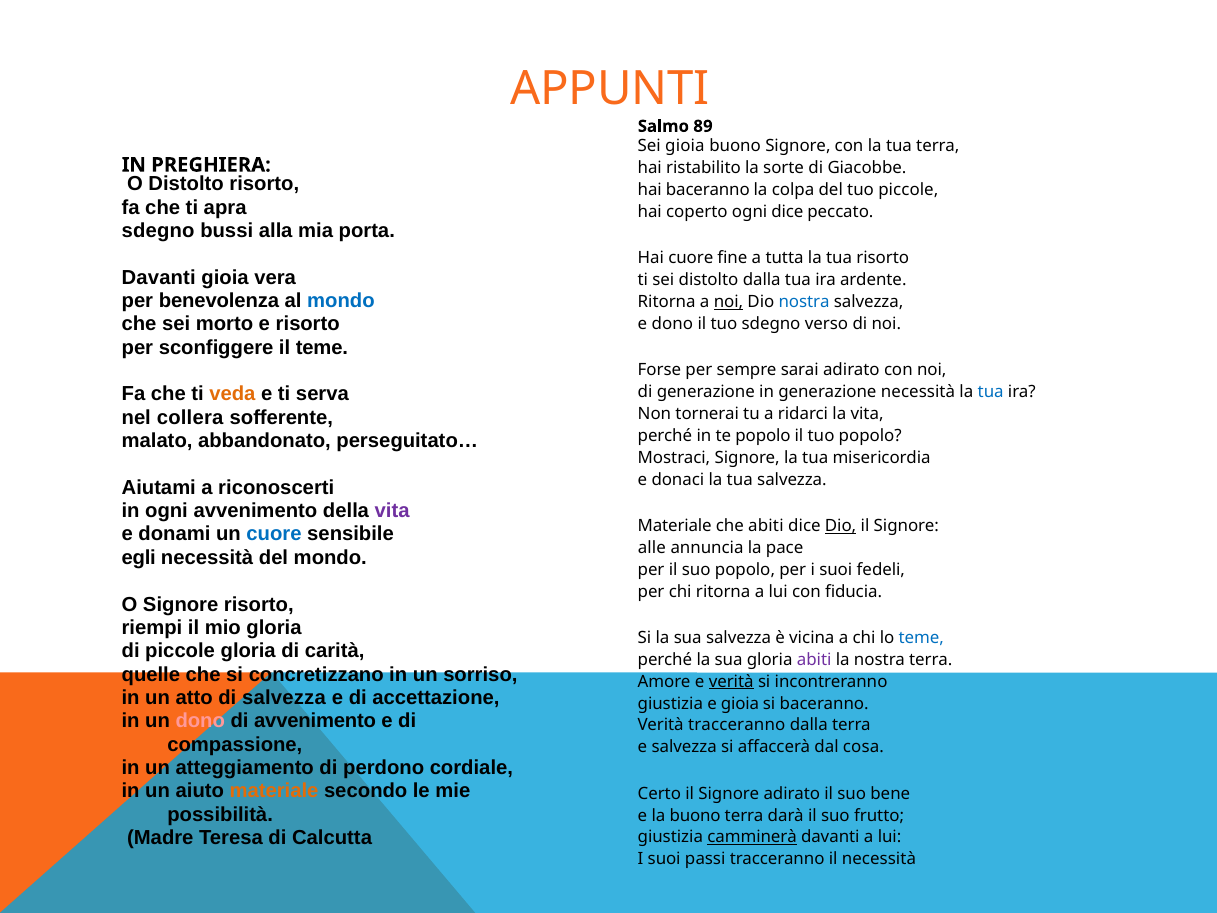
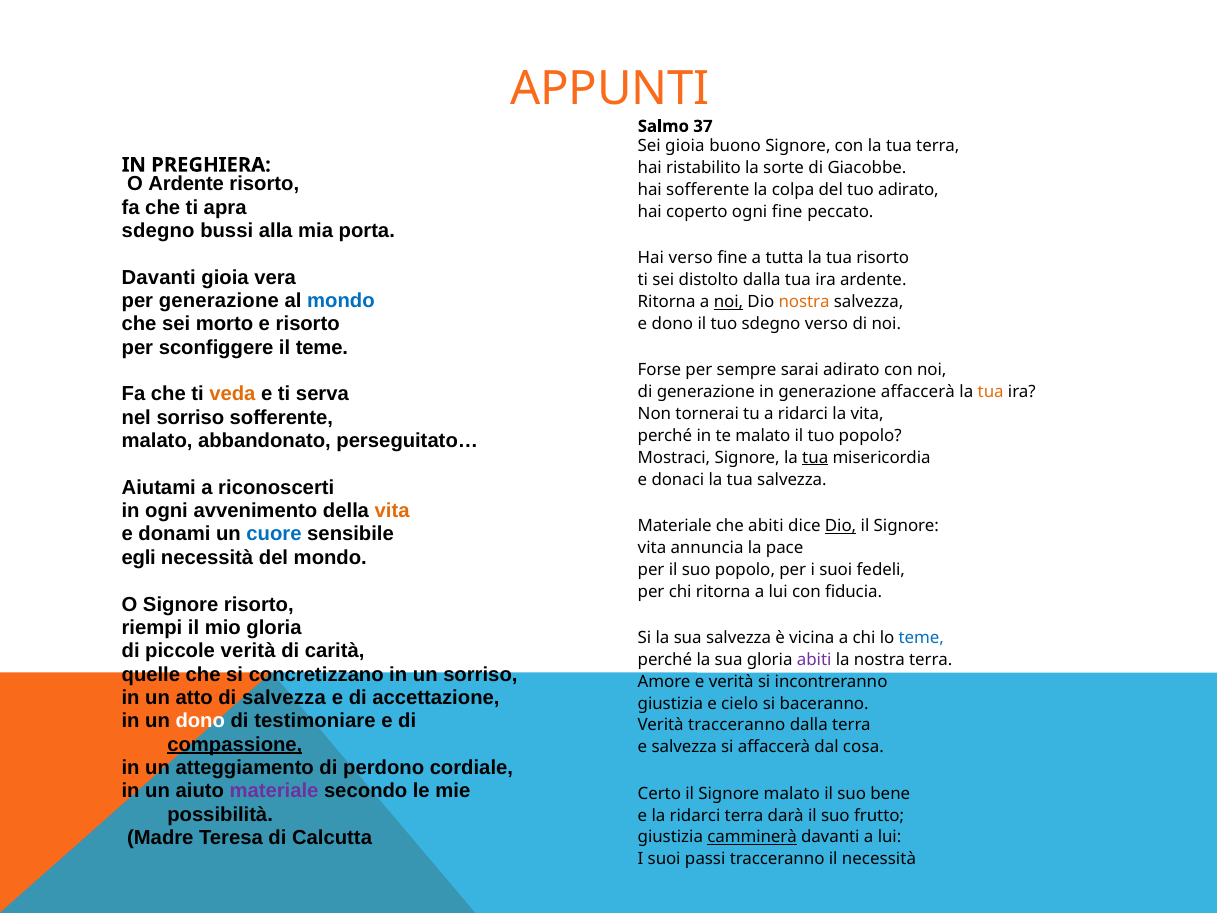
89: 89 -> 37 (703, 126)
O Distolto: Distolto -> Ardente (186, 184)
hai baceranno: baceranno -> sofferente (708, 190)
tuo piccole: piccole -> adirato (908, 190)
ogni dice: dice -> fine (787, 212)
Hai cuore: cuore -> verso (691, 258)
per benevolenza: benevolenza -> generazione (219, 301)
nostra colour: blue -> orange (804, 302)
generazione necessità: necessità -> affaccerà (918, 392)
tua colour: blue -> orange (991, 392)
nel collera: collera -> sorriso (190, 417)
te popolo: popolo -> malato (763, 436)
tua underline: none -> present (815, 458)
vita colour: purple -> orange (392, 511)
alle: alle -> vita (652, 548)
piccole gloria: gloria -> verità (248, 651)
verità underline: present -> none (731, 681)
e gioia: gioia -> cielo (740, 703)
dono colour: pink -> white (200, 721)
di avvenimento: avvenimento -> testimoniare (315, 721)
compassione underline: none -> present (235, 744)
materiale colour: orange -> purple (274, 791)
Signore adirato: adirato -> malato (792, 793)
la buono: buono -> ridarci (695, 815)
